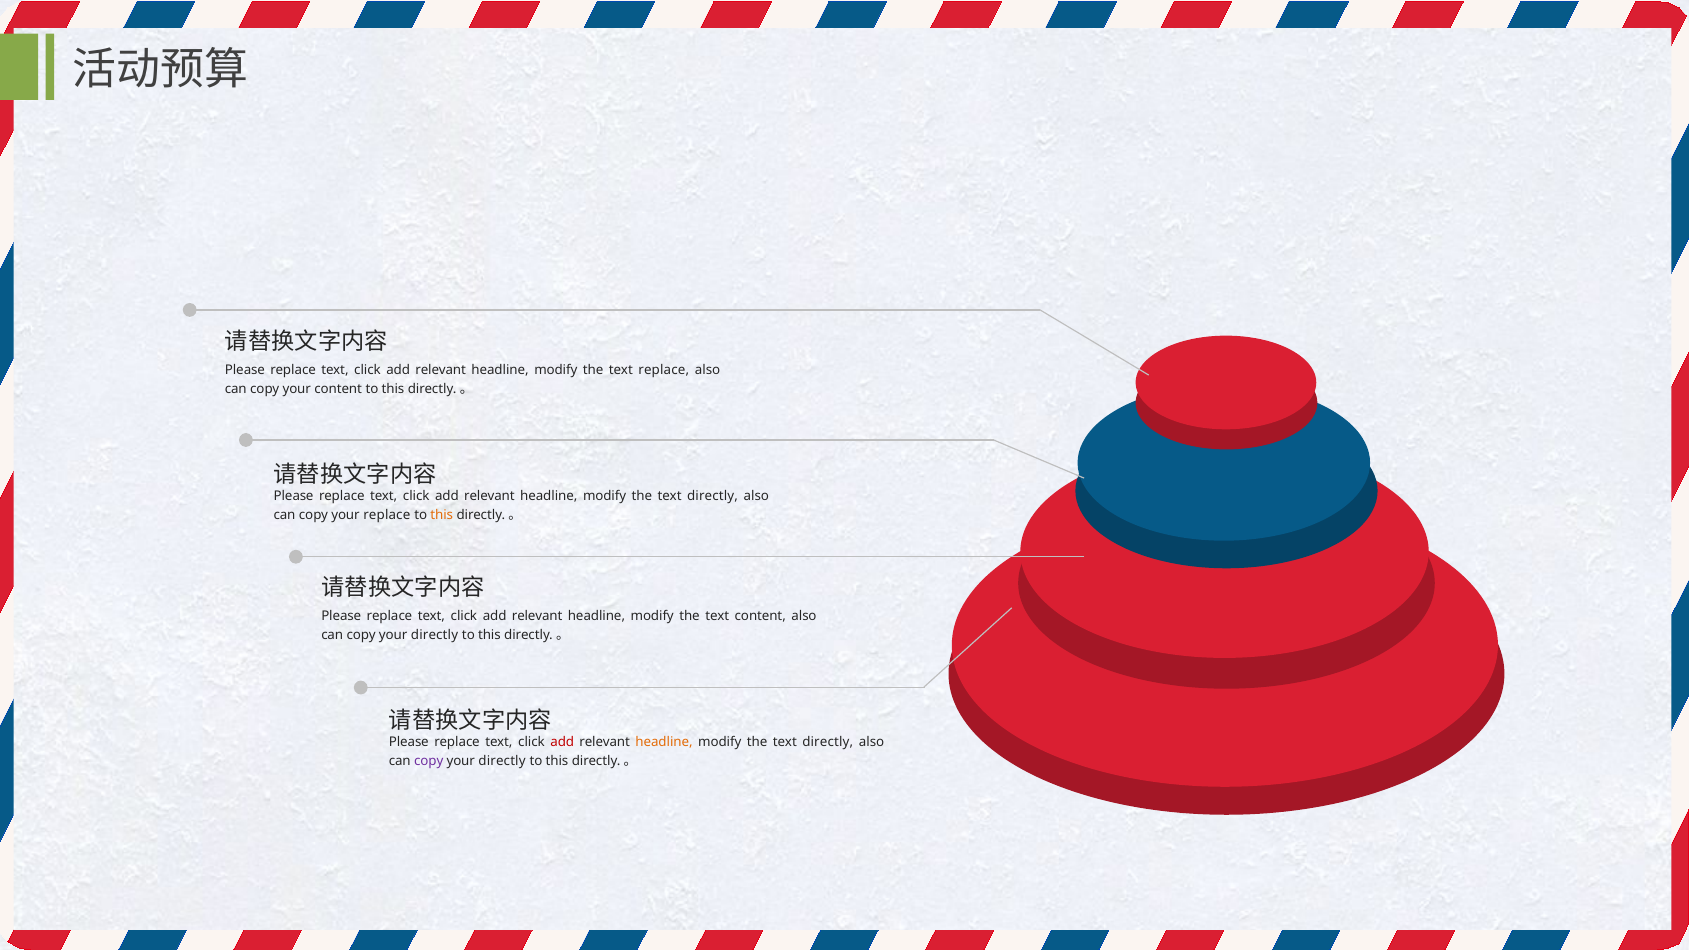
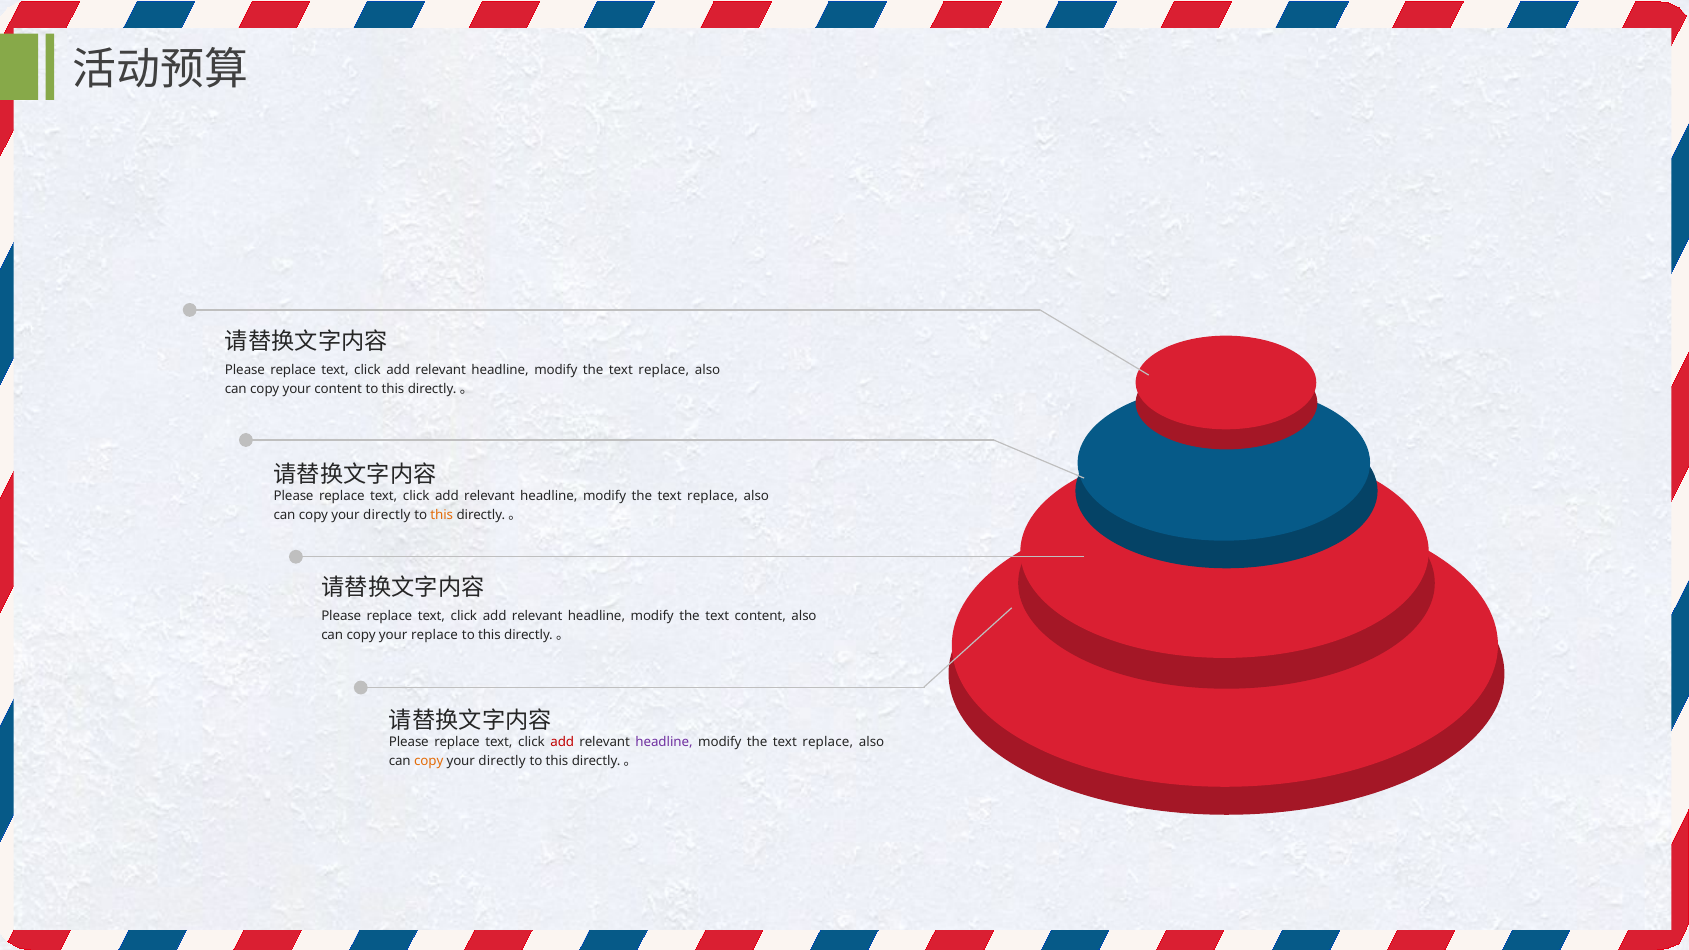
directly: directly -> replace (713, 496)
replace: replace -> directly (387, 515)
directly: directly -> replace (435, 636)
headline colour: orange -> purple (664, 742)
directly: directly -> replace (828, 742)
copy colour: purple -> orange (429, 761)
